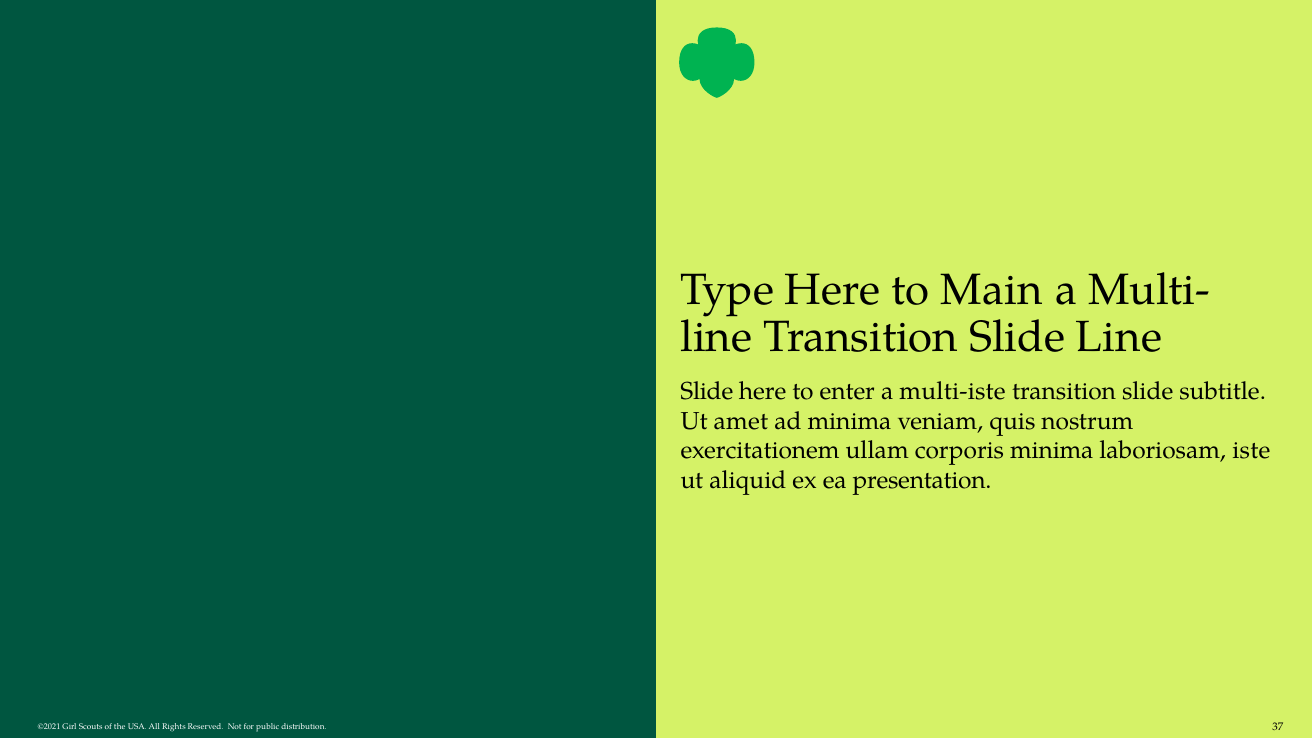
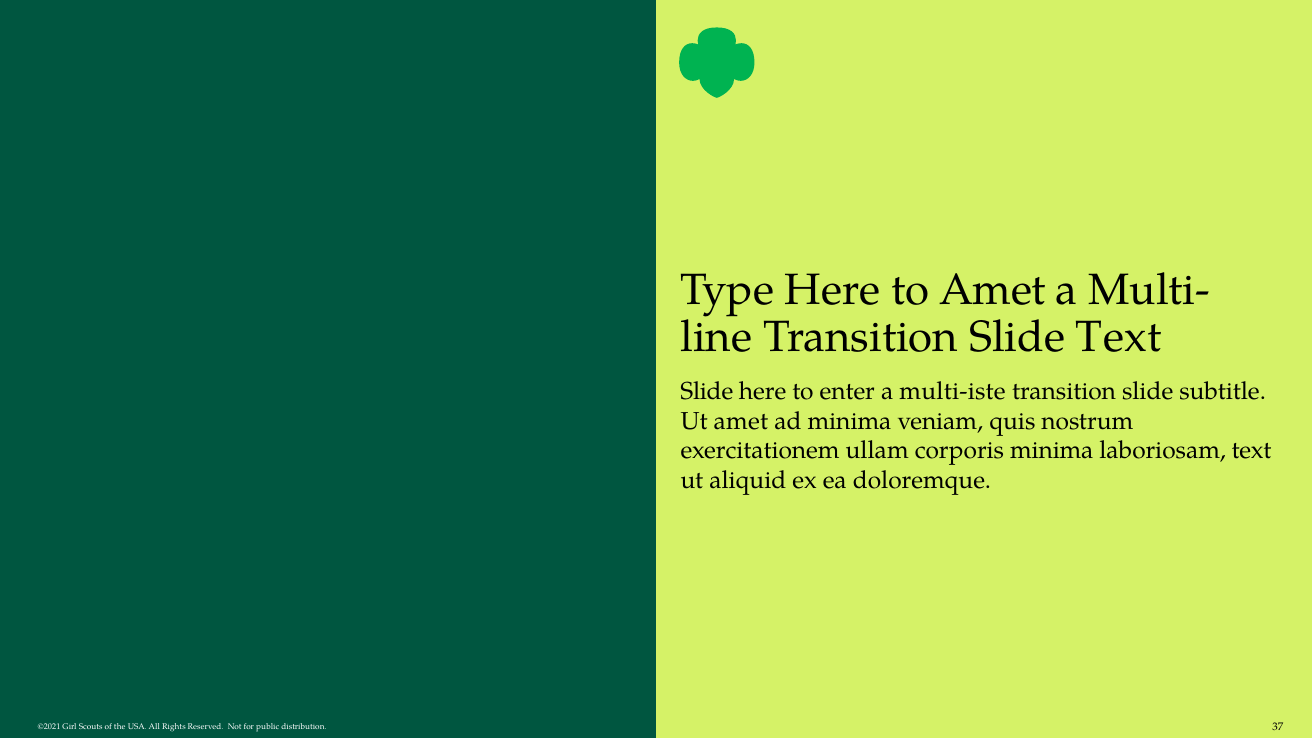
to Main: Main -> Amet (993, 290)
Slide Line: Line -> Text (1119, 337)
laboriosam iste: iste -> text (1252, 451)
presentation: presentation -> doloremque (922, 480)
